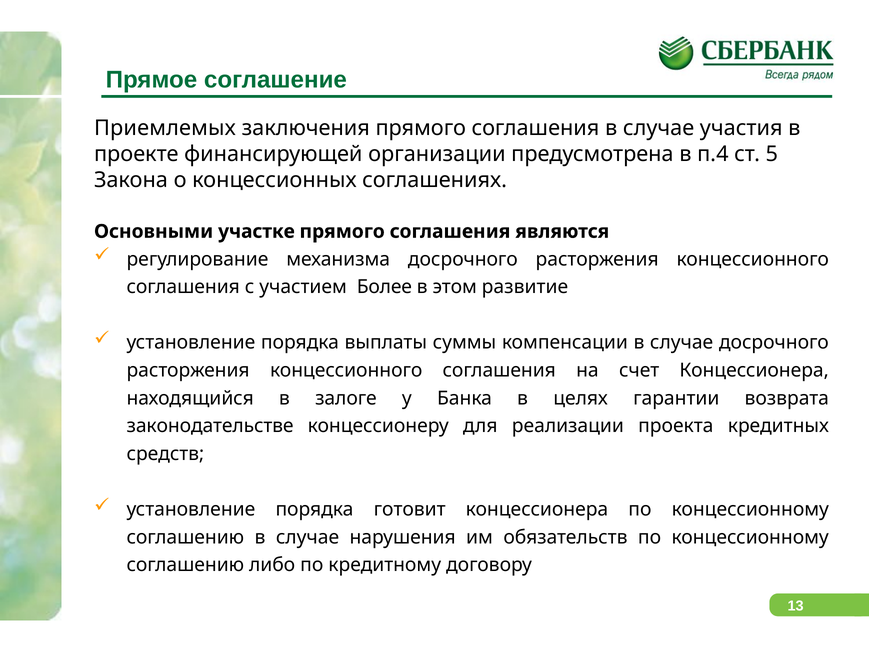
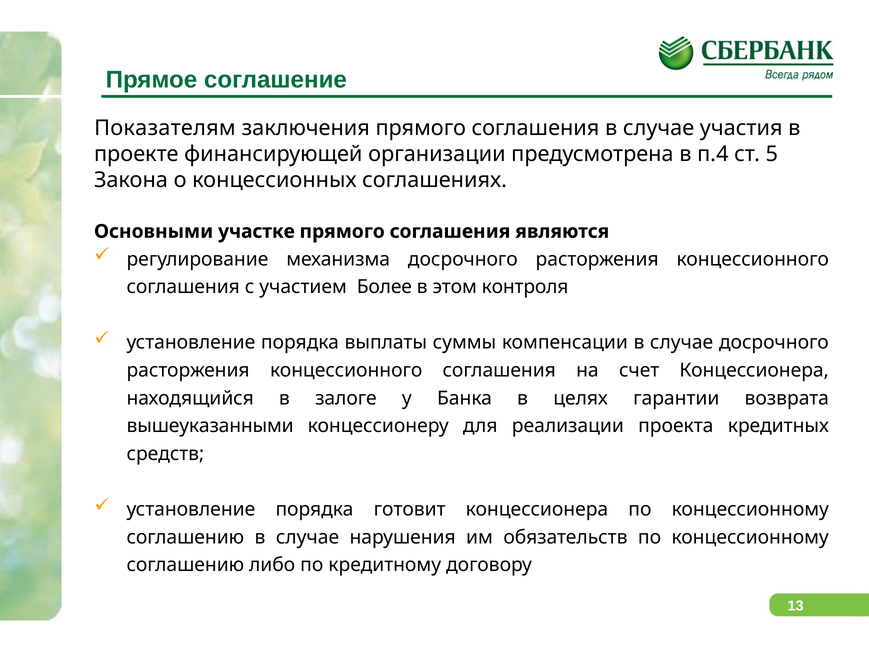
Приемлемых: Приемлемых -> Показателям (165, 128)
развитие: развитие -> контроля (525, 287)
законодательстве: законодательстве -> вышеуказанными (210, 426)
